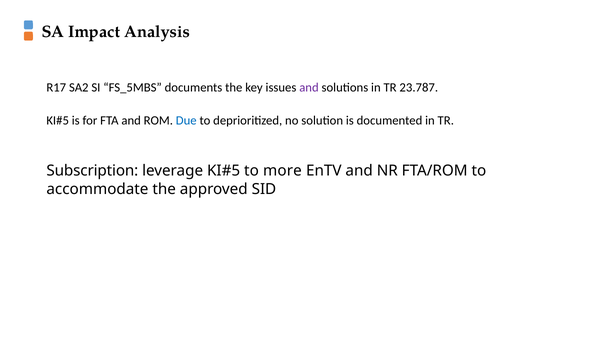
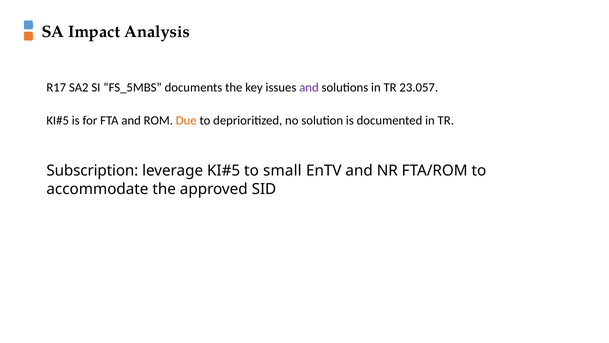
23.787: 23.787 -> 23.057 (419, 88)
Due colour: blue -> orange (186, 121)
more: more -> small (282, 171)
